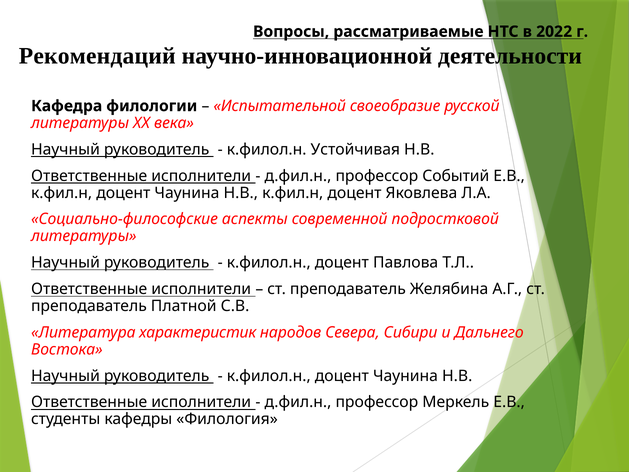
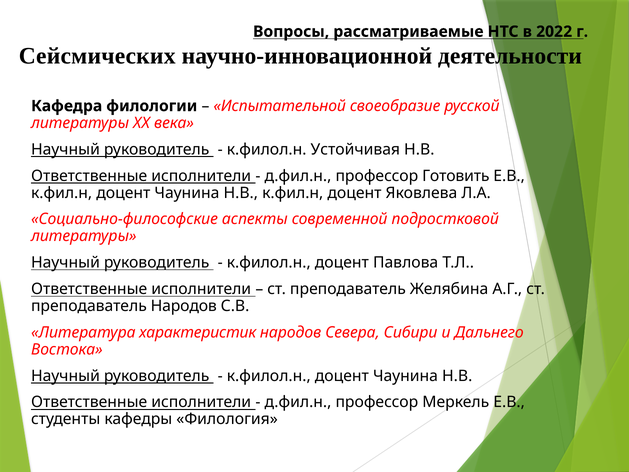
Рекомендаций: Рекомендаций -> Сейсмических (97, 56)
Событий: Событий -> Готовить (456, 176)
преподаватель Платной: Платной -> Народов (184, 306)
